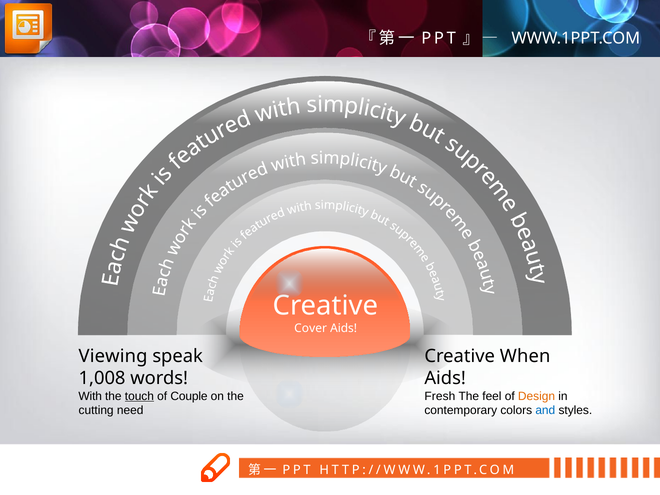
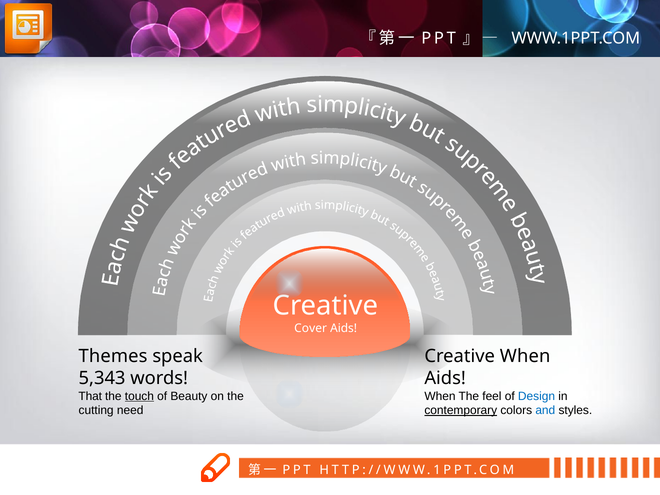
Viewing: Viewing -> Themes (113, 356)
1,008: 1,008 -> 5,343 (102, 378)
With: With -> That (90, 396)
Couple: Couple -> Beauty (189, 396)
Fresh: Fresh -> When (440, 396)
Design colour: orange -> blue (537, 396)
contemporary underline: none -> present (461, 410)
